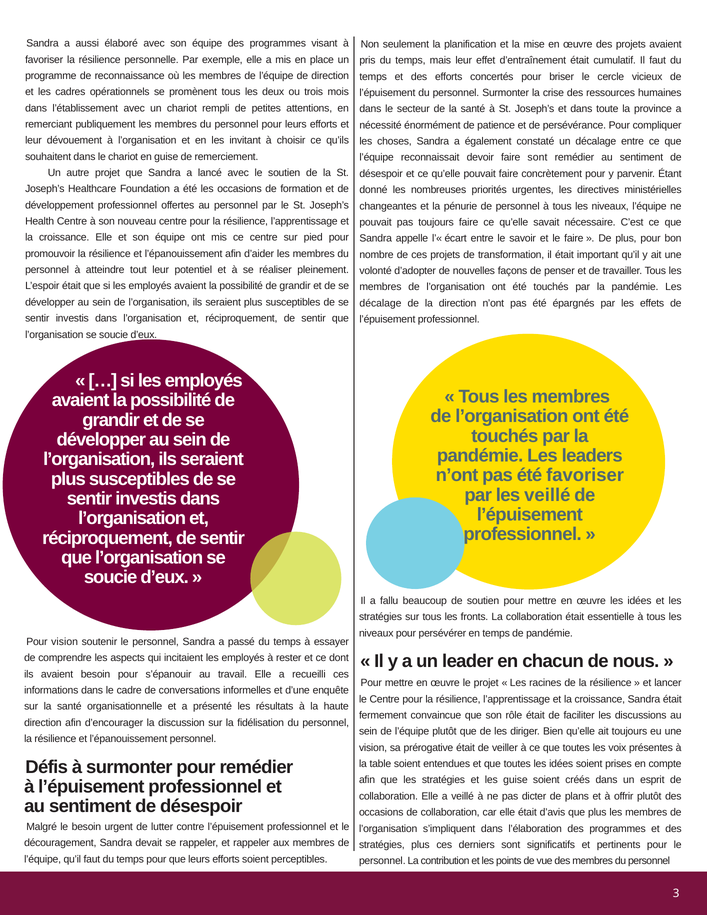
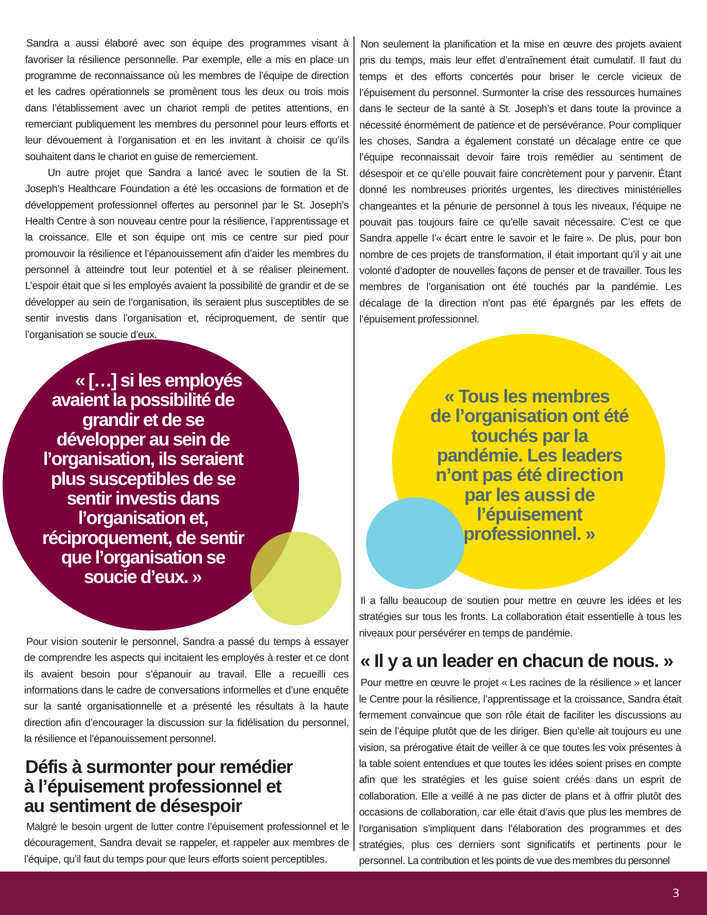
faire sont: sont -> trois (537, 158)
été favoriser: favoriser -> direction (585, 475)
les veillé: veillé -> aussi (547, 495)
